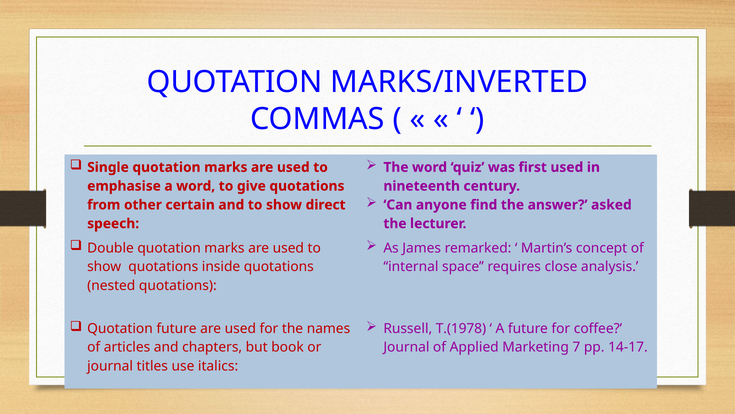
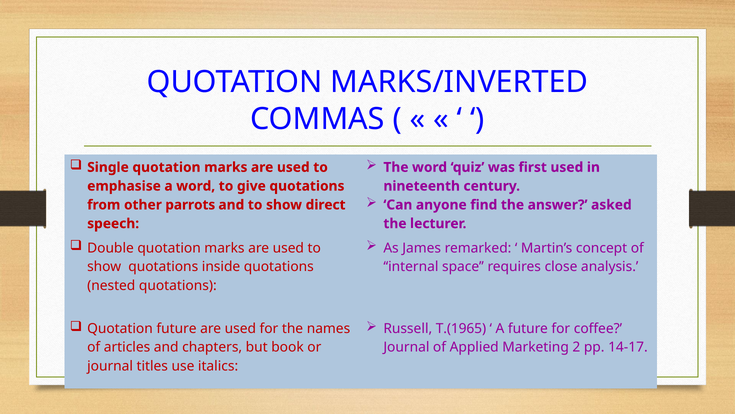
certain: certain -> parrots (190, 205)
T.(1978: T.(1978 -> T.(1965 (461, 328)
7: 7 -> 2 (576, 347)
